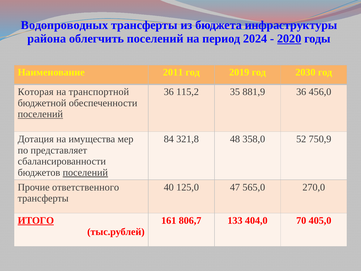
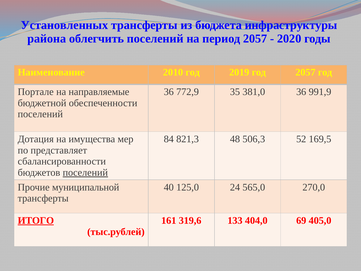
Водопроводных: Водопроводных -> Установленных (65, 25)
период 2024: 2024 -> 2057 (255, 39)
2020 underline: present -> none (289, 39)
2011: 2011 -> 2010 (173, 72)
год 2030: 2030 -> 2057 (305, 72)
Которая: Которая -> Портале (36, 92)
транспортной: транспортной -> направляемые (99, 92)
115,2: 115,2 -> 772,9 (188, 92)
881,9: 881,9 -> 381,0 (254, 92)
456,0: 456,0 -> 991,9 (320, 92)
поселений underline: present -> none (40, 114)
321,8: 321,8 -> 821,3 (188, 139)
358,0: 358,0 -> 506,3 (254, 139)
750,9: 750,9 -> 169,5 (320, 139)
ответственного: ответственного -> муниципальной (86, 187)
47: 47 -> 24 (235, 187)
806,7: 806,7 -> 319,6 (190, 220)
70: 70 -> 69 (301, 220)
